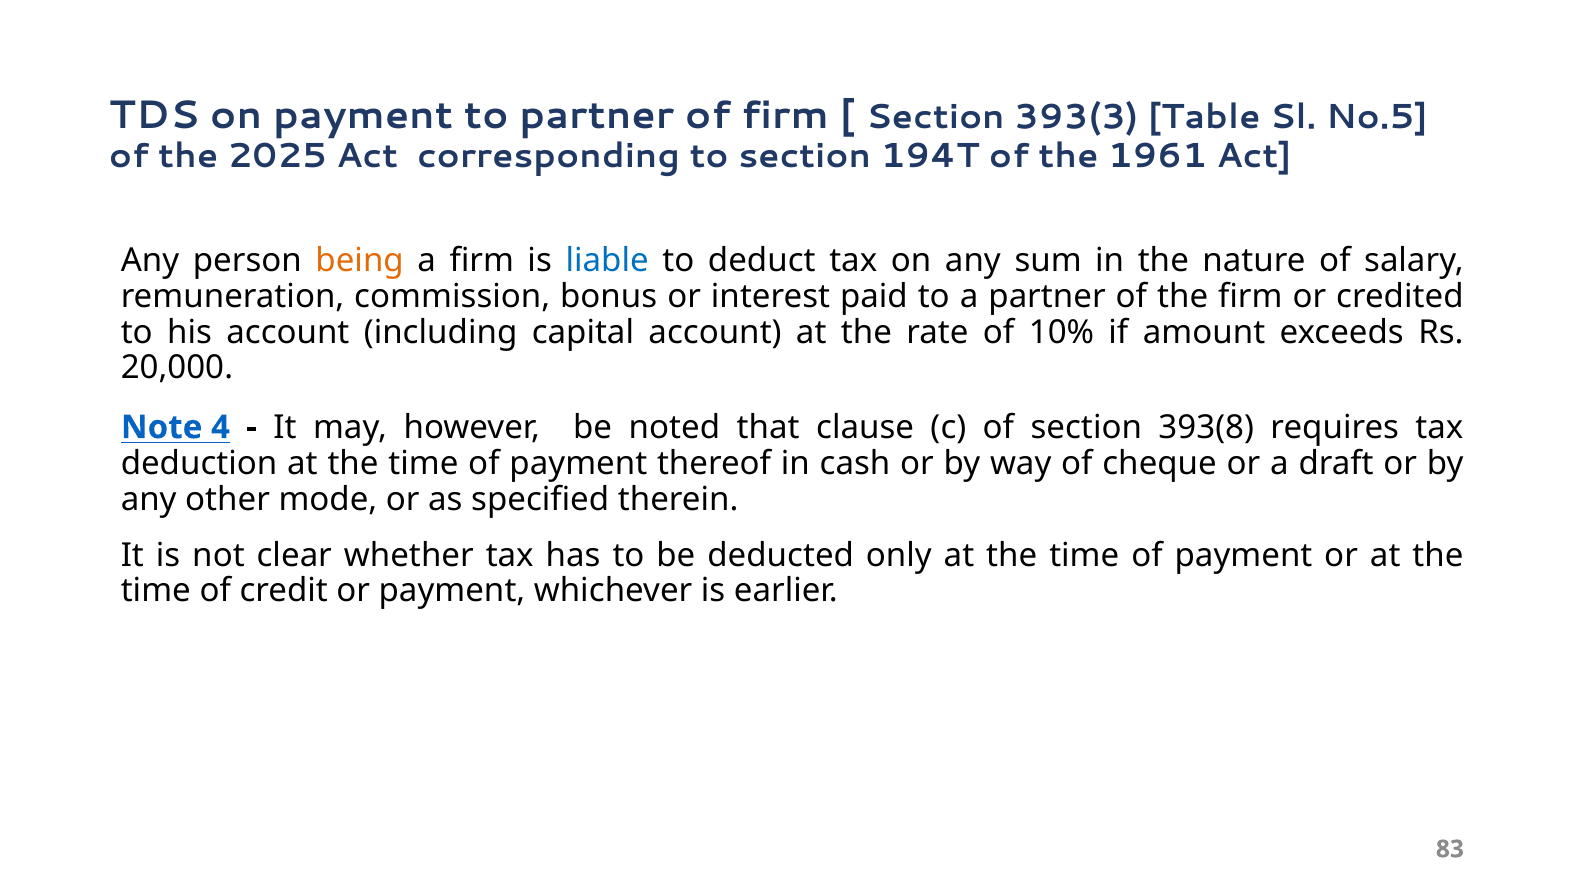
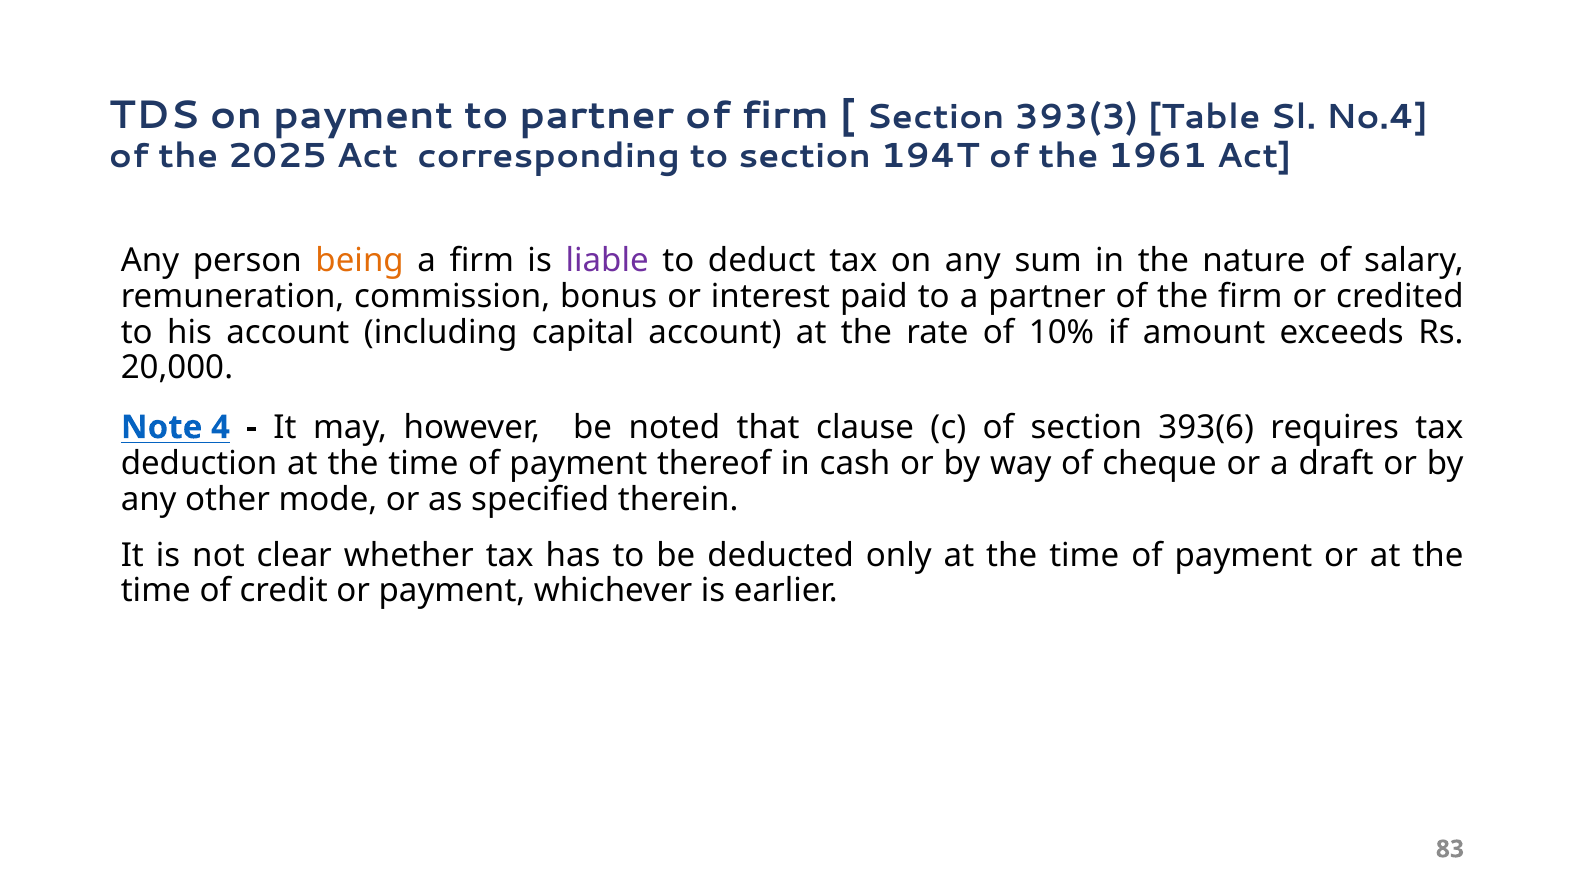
No.5: No.5 -> No.4 (1377, 117)
liable colour: blue -> purple (607, 261)
393(8: 393(8 -> 393(6 (1206, 428)
